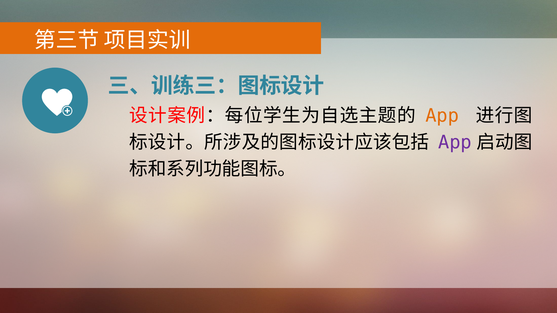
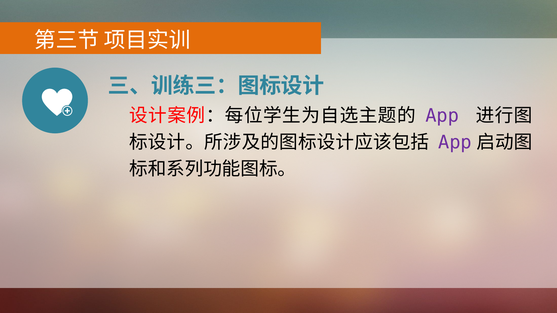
App colour: orange -> purple (442, 116)
